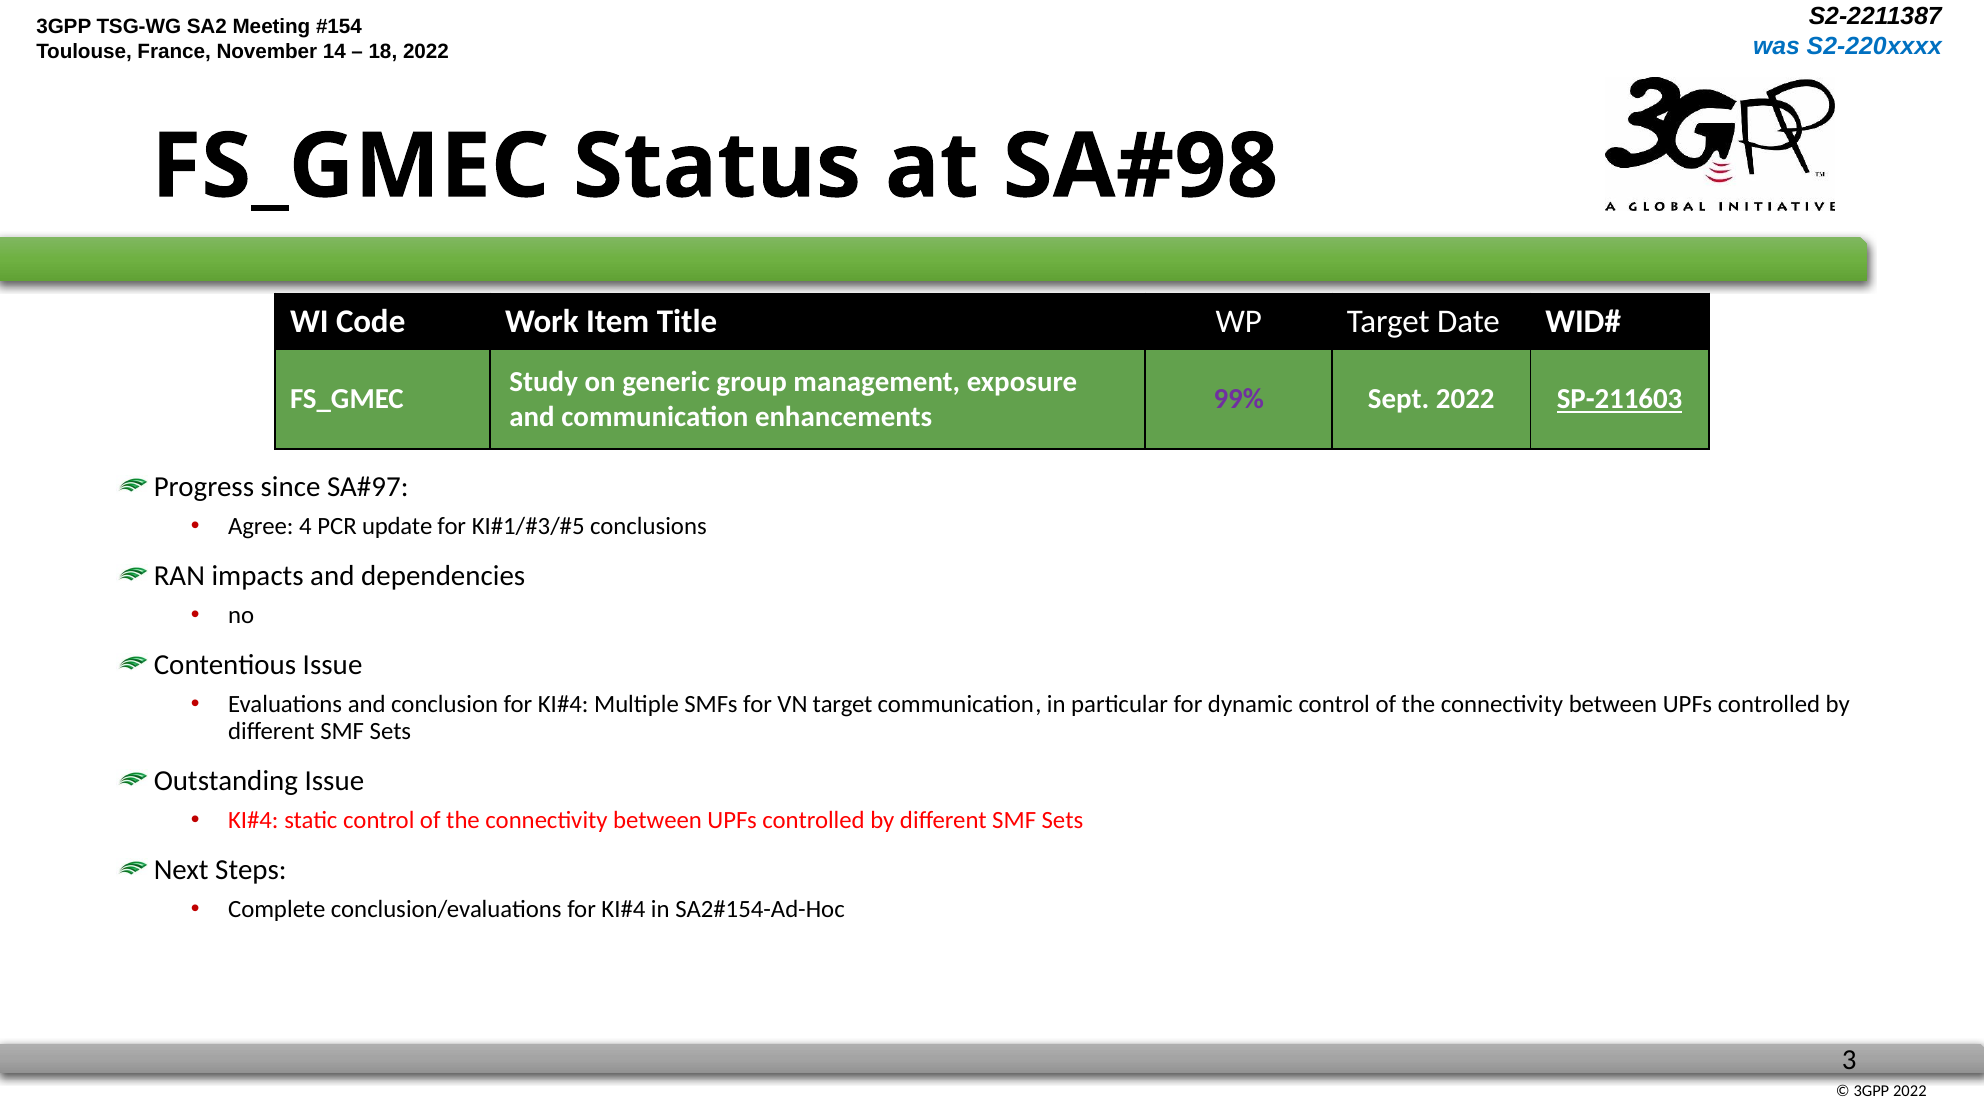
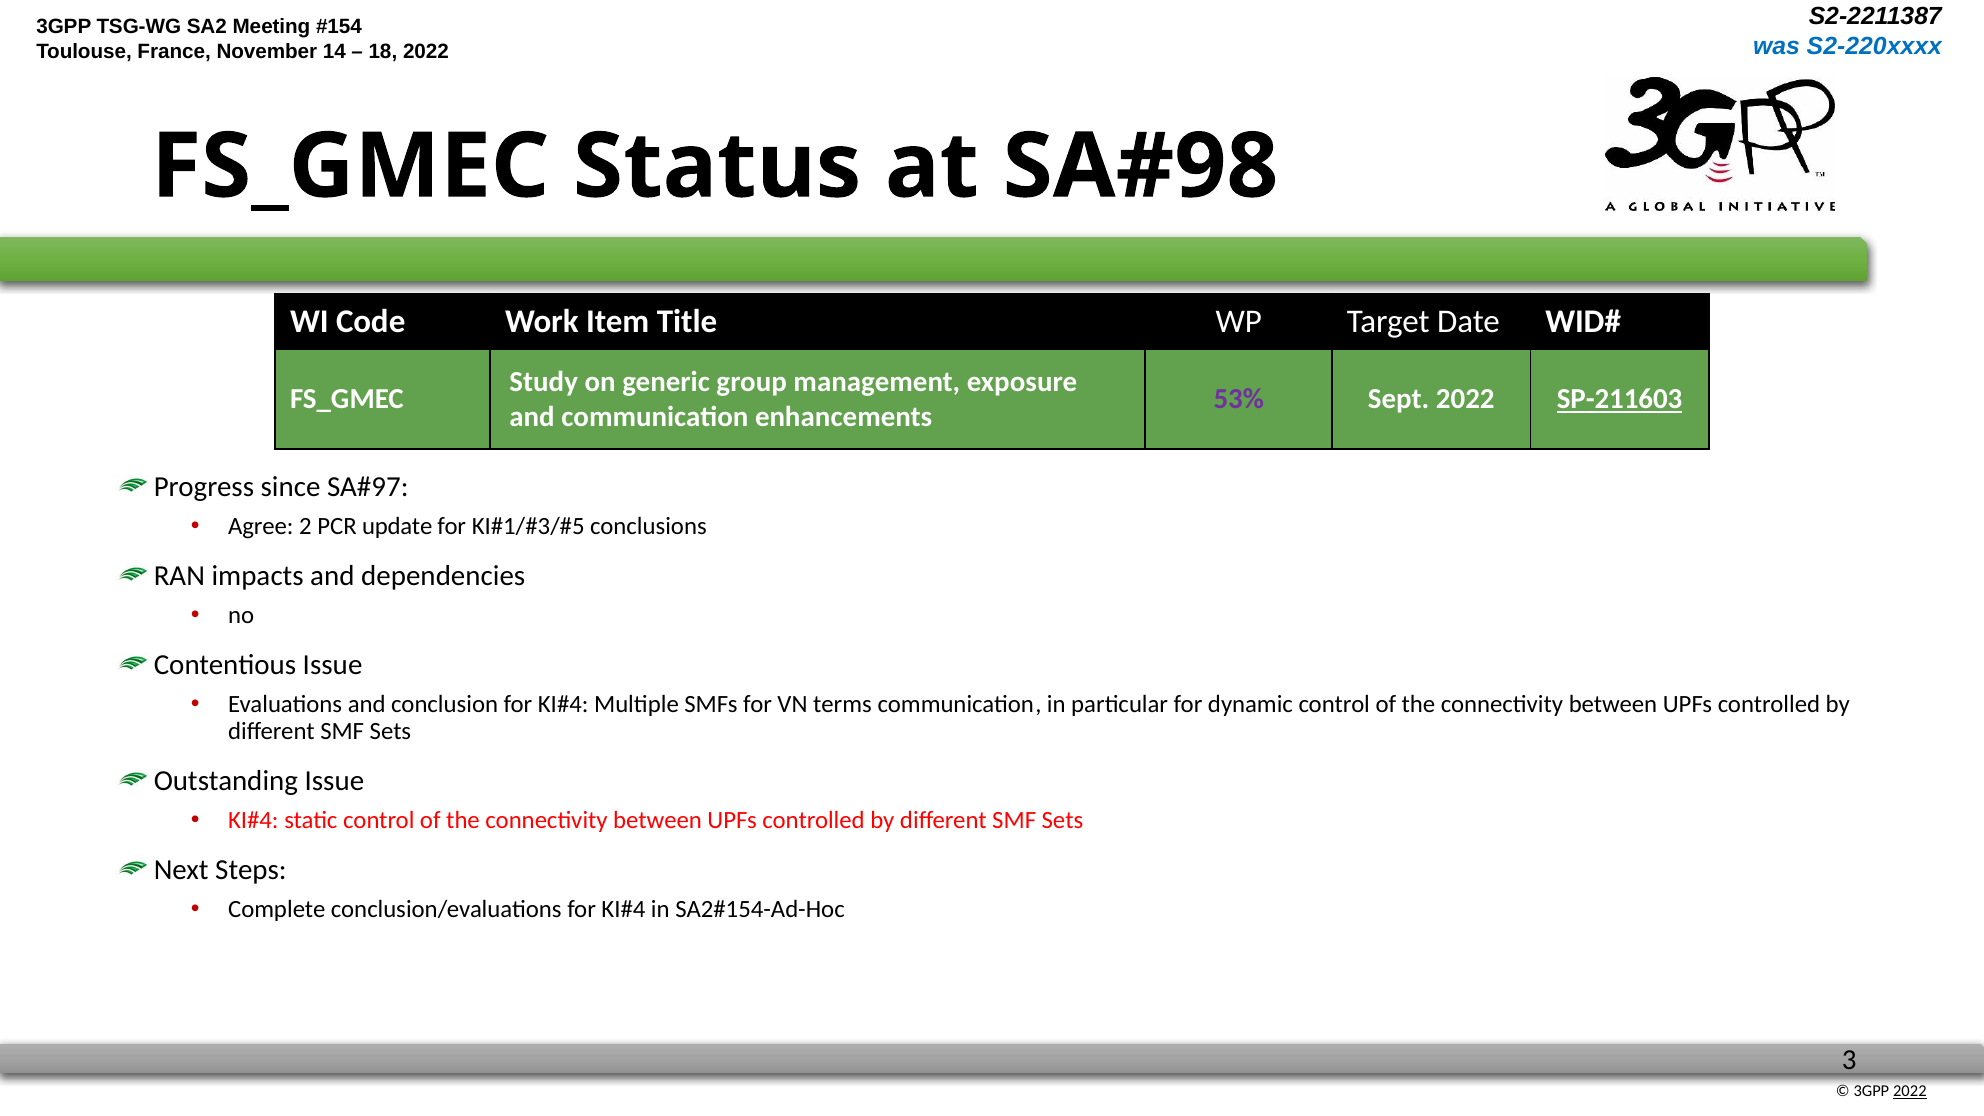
99%: 99% -> 53% (1239, 399)
4: 4 -> 2 (305, 526)
VN target: target -> terms (842, 704)
2022 underline: none -> present (1910, 1091)
